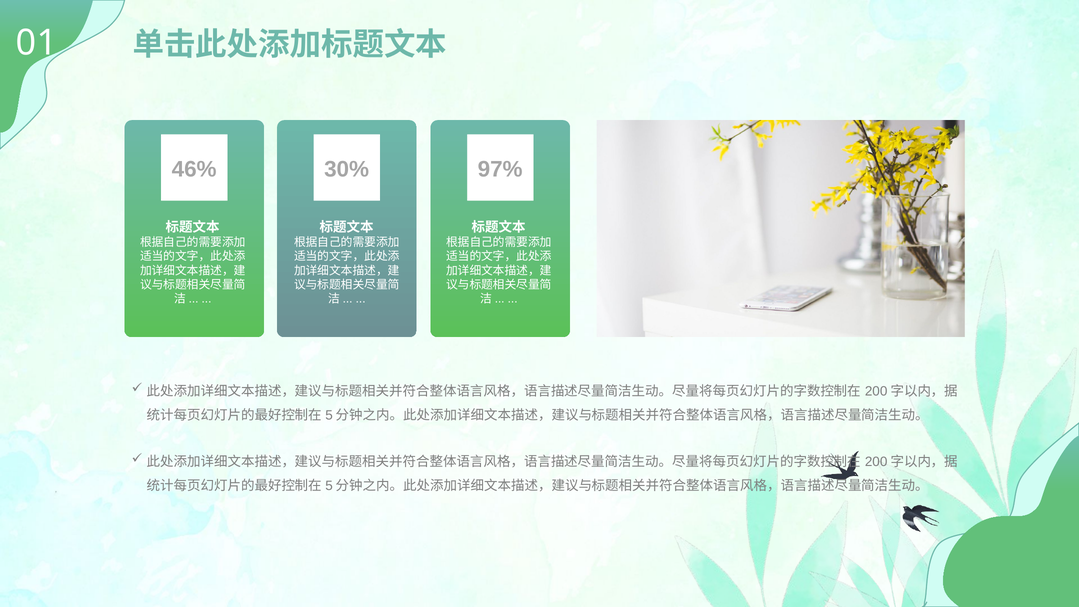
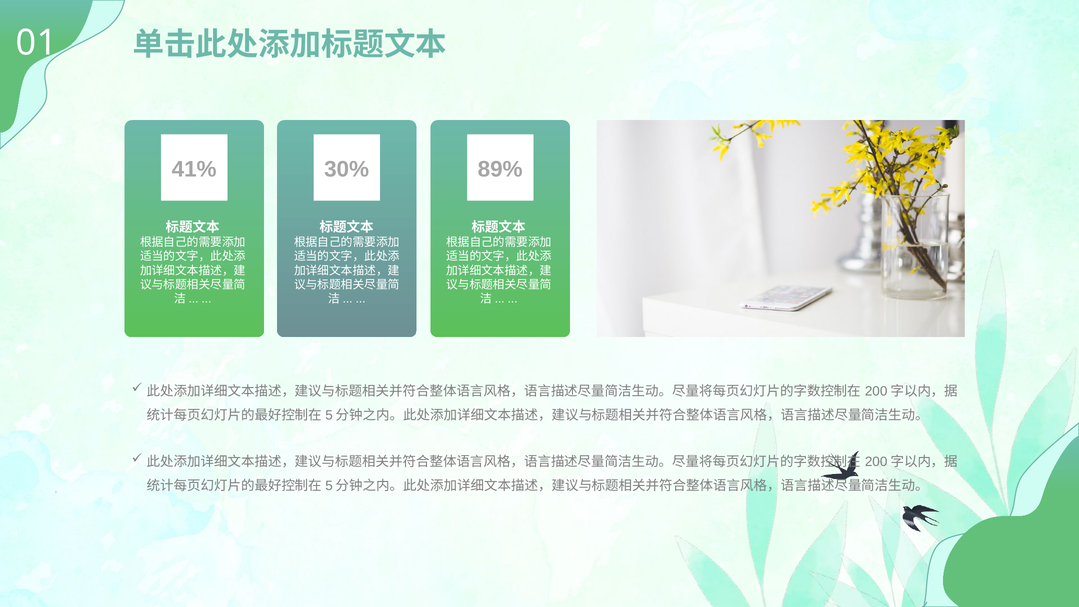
46%: 46% -> 41% (194, 169)
97%: 97% -> 89% (500, 169)
